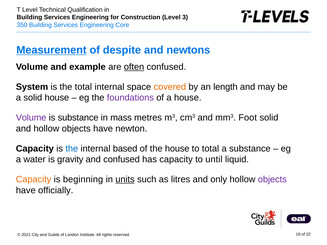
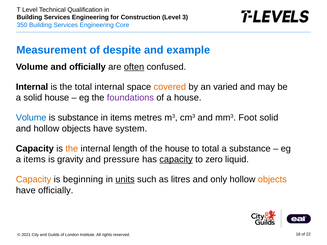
Measurement underline: present -> none (51, 50)
newtons: newtons -> example (188, 50)
and example: example -> officially (88, 67)
System: System -> Internal (32, 87)
length: length -> varied (225, 87)
Volume colour: purple -> blue (31, 118)
in mass: mass -> items (121, 118)
newton: newton -> system (131, 129)
the colour: blue -> orange (72, 149)
based: based -> length (125, 149)
a water: water -> items (35, 160)
and confused: confused -> pressure (121, 160)
capacity underline: none -> present (176, 160)
until: until -> zero (214, 160)
objects colour: purple -> orange (272, 180)
